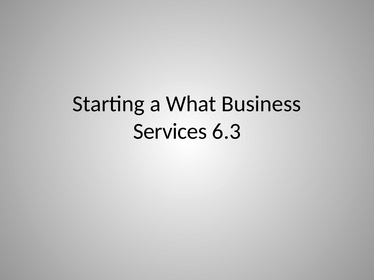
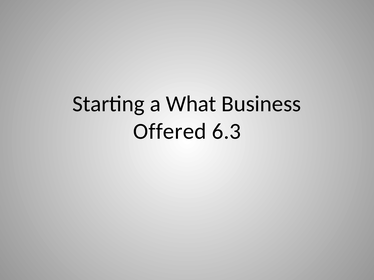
Services: Services -> Offered (170, 131)
